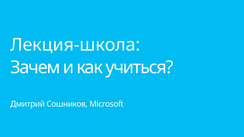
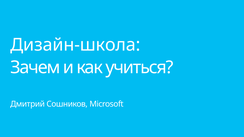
Лекция-школа: Лекция-школа -> Дизайн-школа (75, 45)
